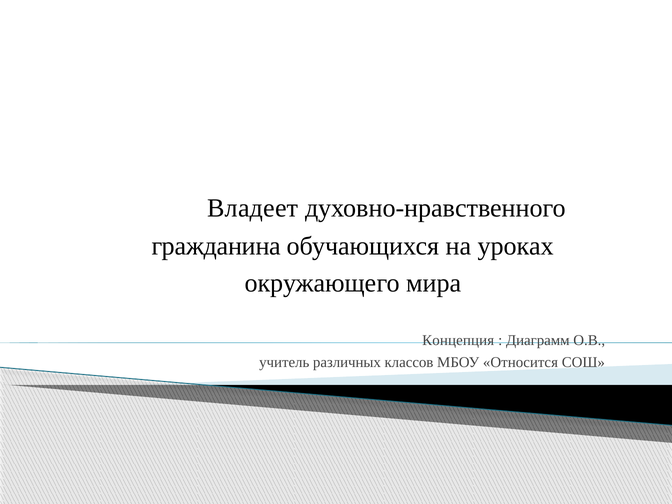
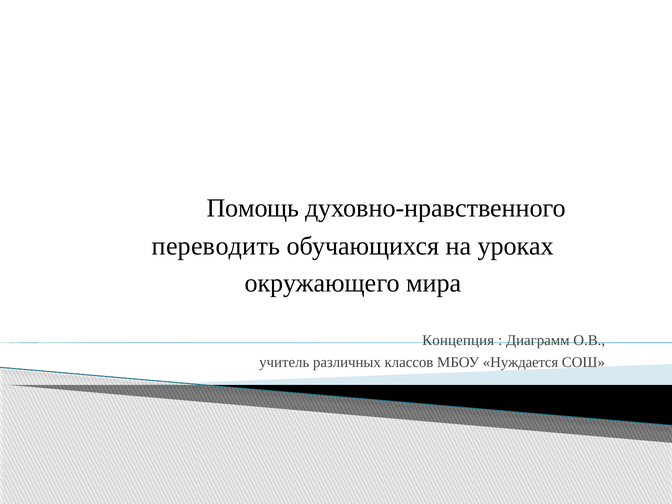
Владеет: Владеет -> Помощь (253, 208)
гражданина: гражданина -> переводить (216, 246)
Относится: Относится -> Нуждается (521, 362)
